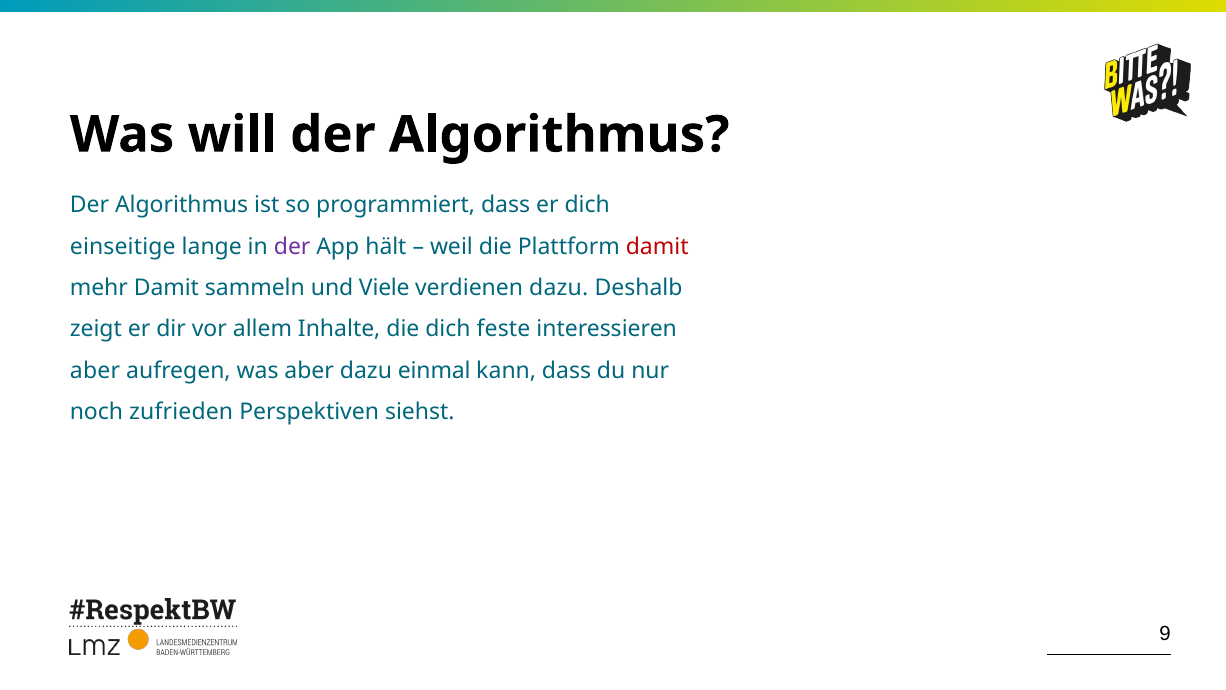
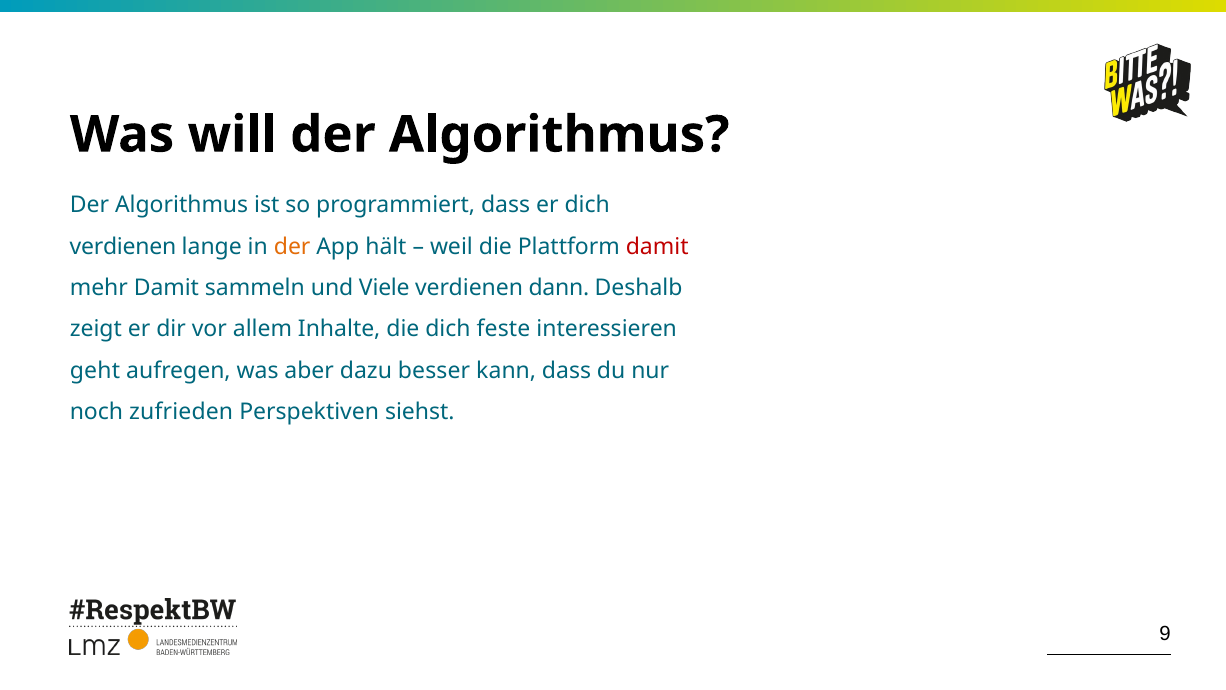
einseitige: einseitige -> verdienen (123, 246)
der colour: purple -> orange (292, 246)
verdienen dazu: dazu -> dann (559, 288)
aber: aber -> geht (95, 371)
einmal: einmal -> besser (434, 371)
